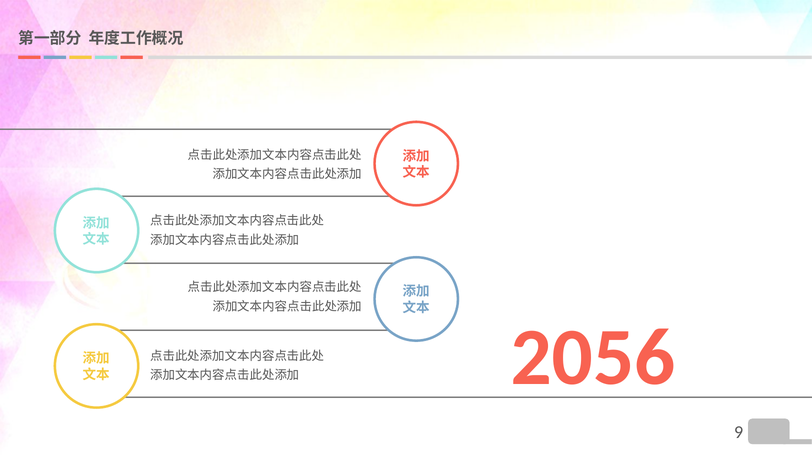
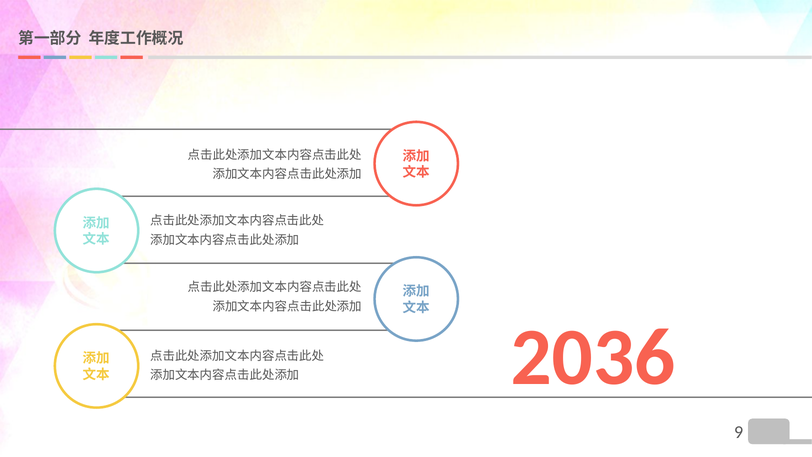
2056: 2056 -> 2036 (593, 357)
